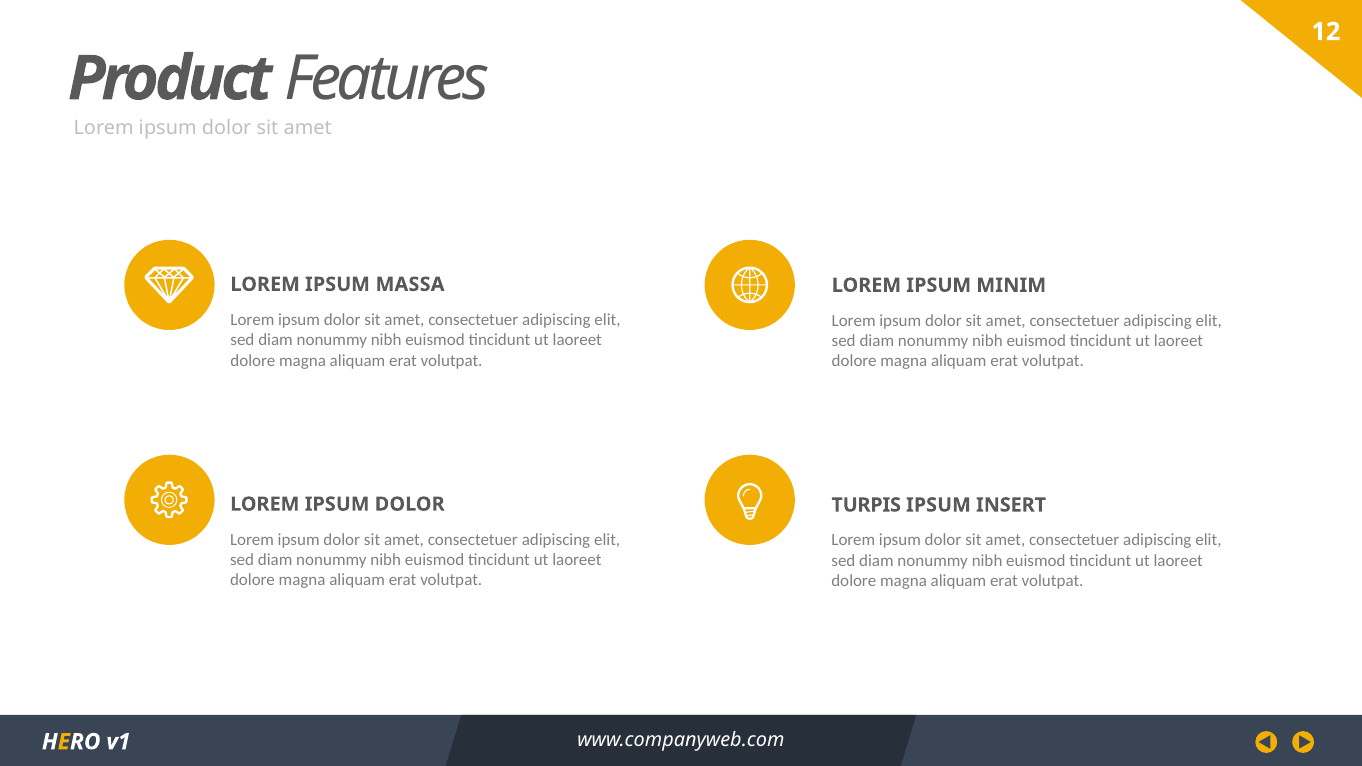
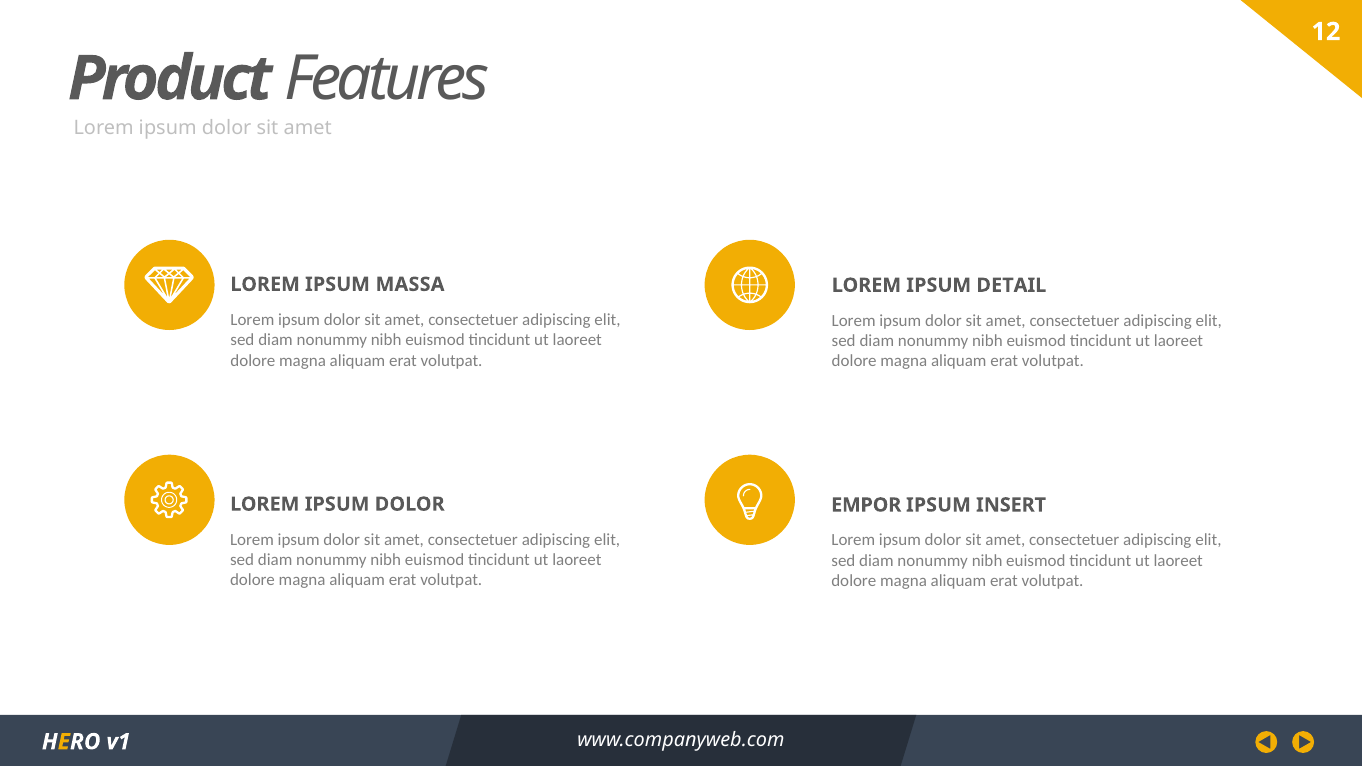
MINIM: MINIM -> DETAIL (1011, 285)
TURPIS: TURPIS -> EMPOR (866, 505)
